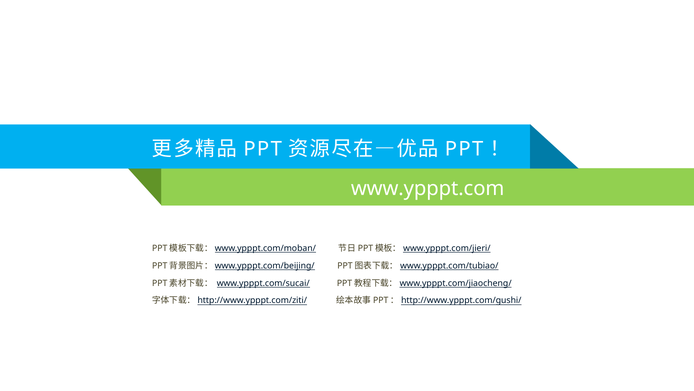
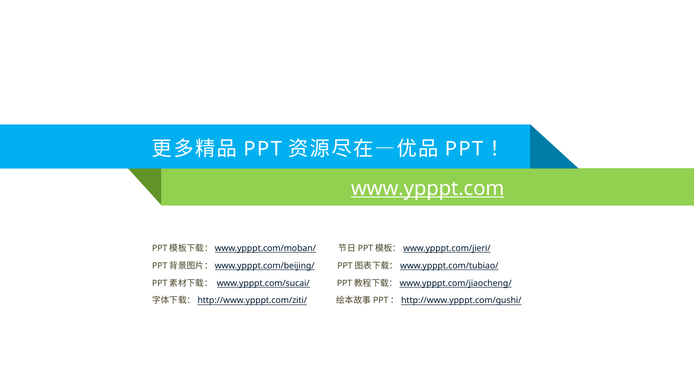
www.ypppt.com underline: none -> present (428, 188)
